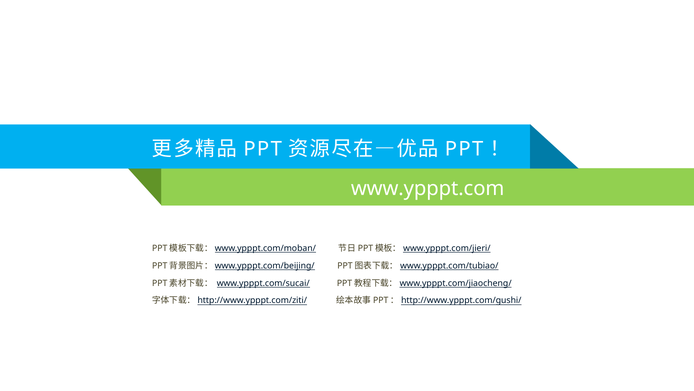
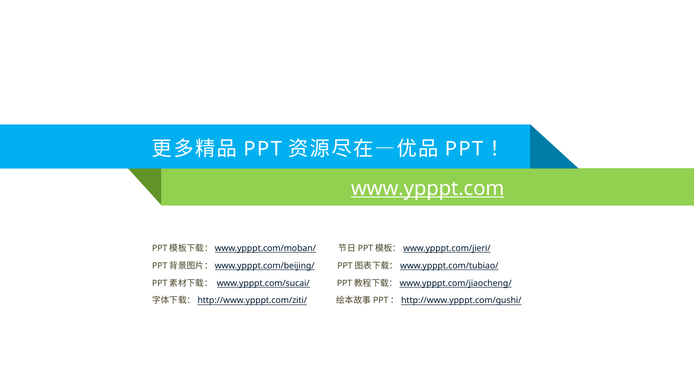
www.ypppt.com underline: none -> present (428, 188)
